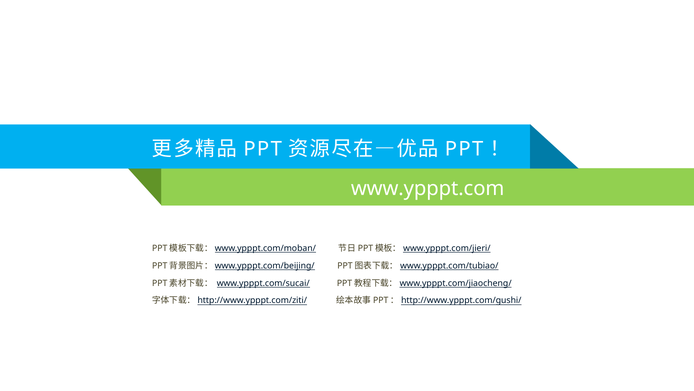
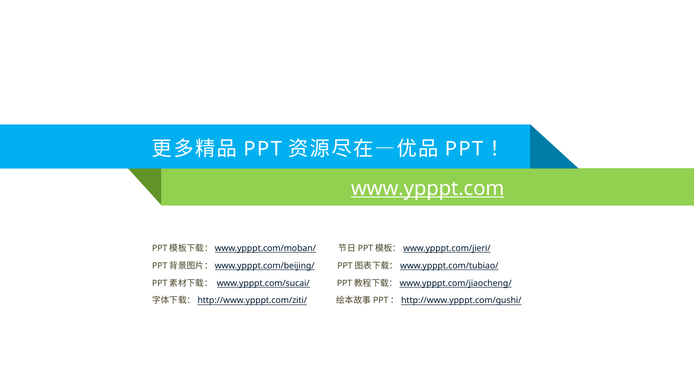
www.ypppt.com underline: none -> present (428, 188)
